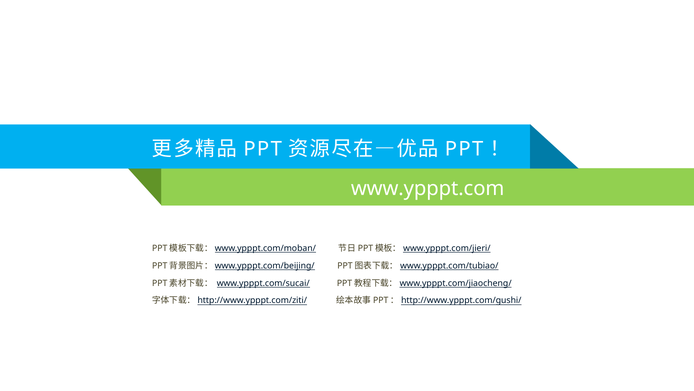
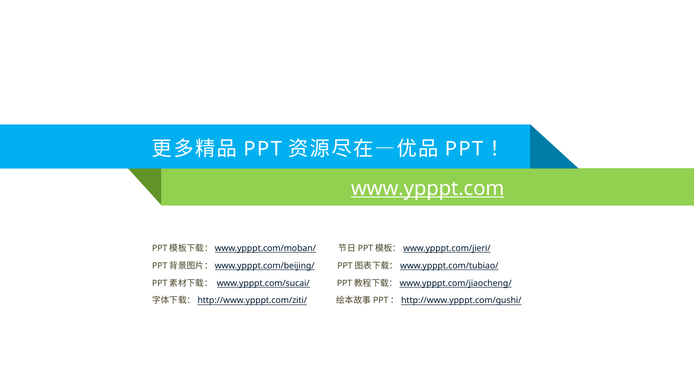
www.ypppt.com underline: none -> present (428, 188)
